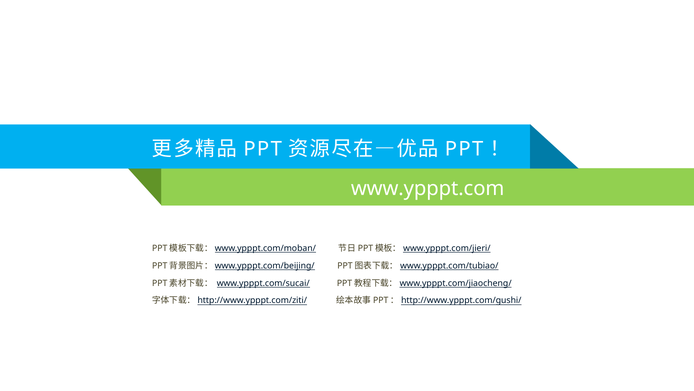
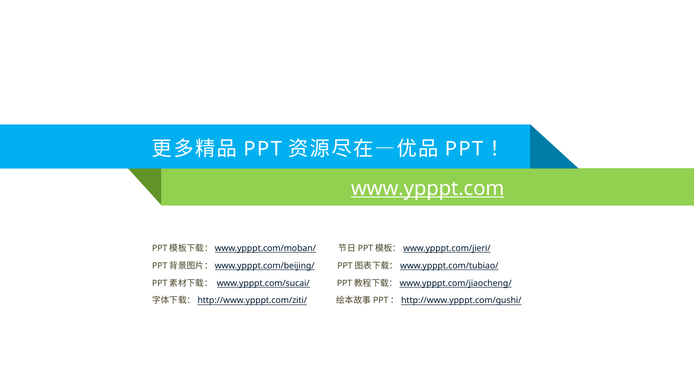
www.ypppt.com underline: none -> present (428, 188)
